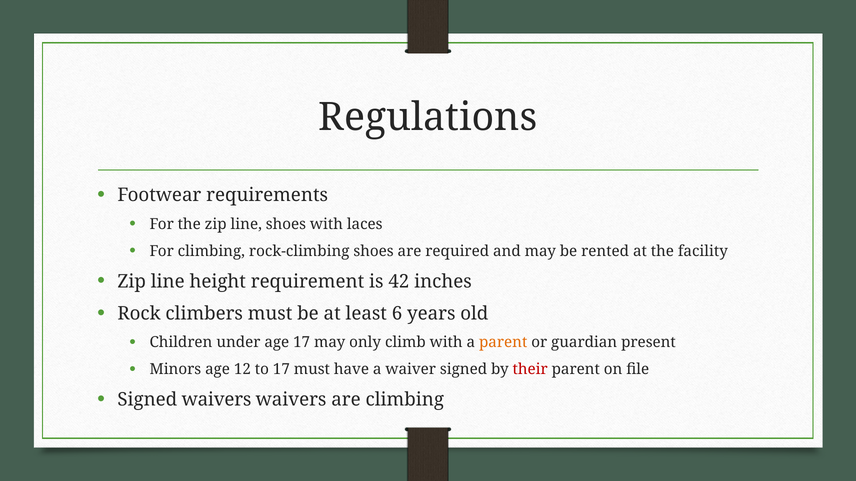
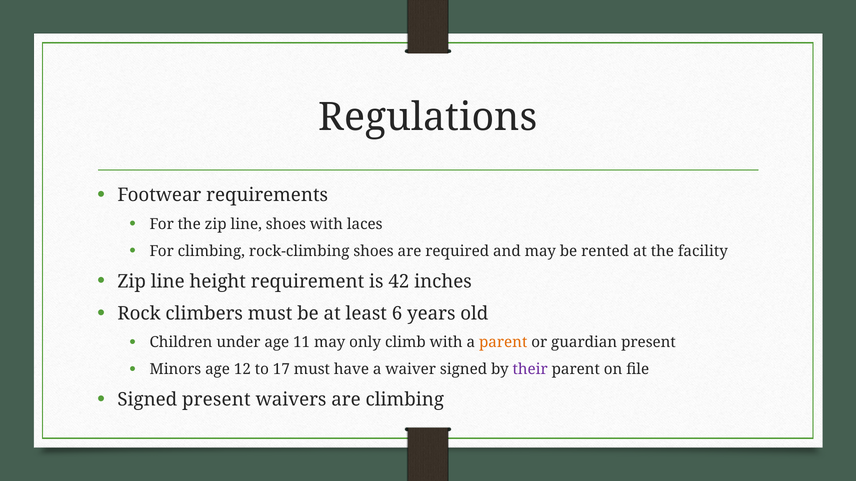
age 17: 17 -> 11 (302, 343)
their colour: red -> purple (530, 370)
Signed waivers: waivers -> present (216, 400)
